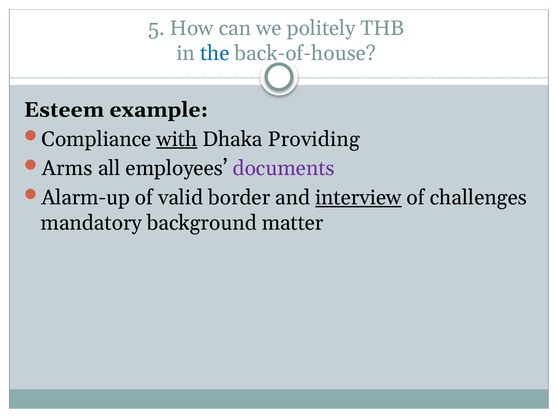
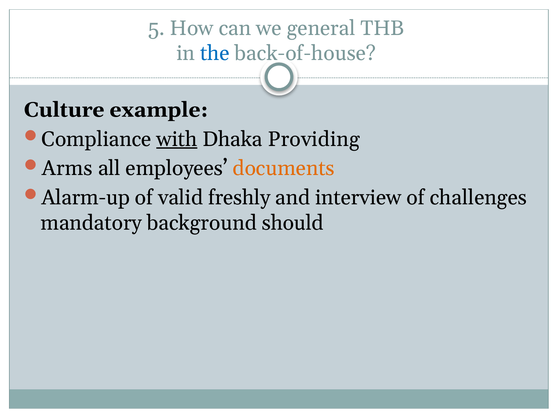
politely: politely -> general (321, 28)
Esteem: Esteem -> Culture (64, 110)
documents colour: purple -> orange (284, 169)
border: border -> freshly (239, 198)
interview underline: present -> none (358, 198)
matter: matter -> should (293, 223)
